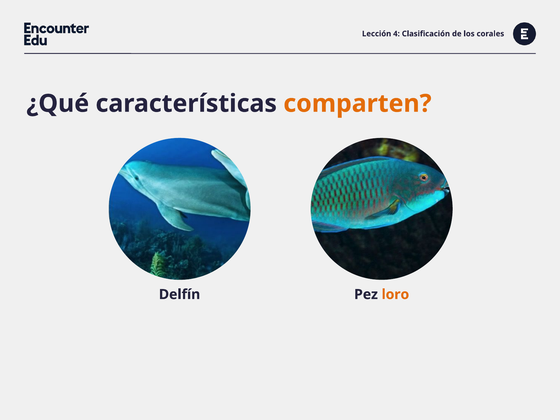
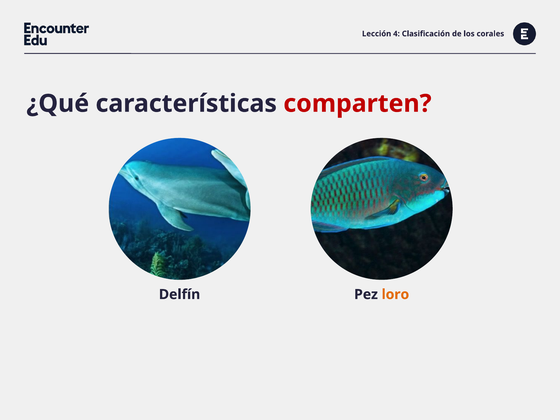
comparten colour: orange -> red (357, 104)
